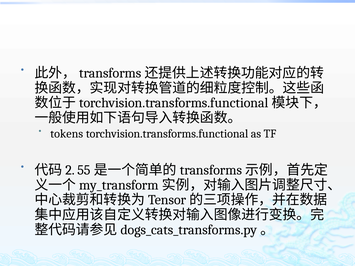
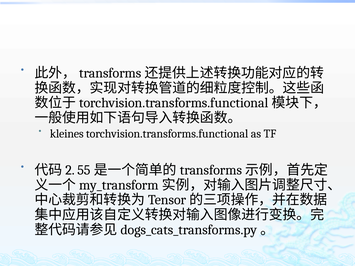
tokens: tokens -> kleines (67, 134)
